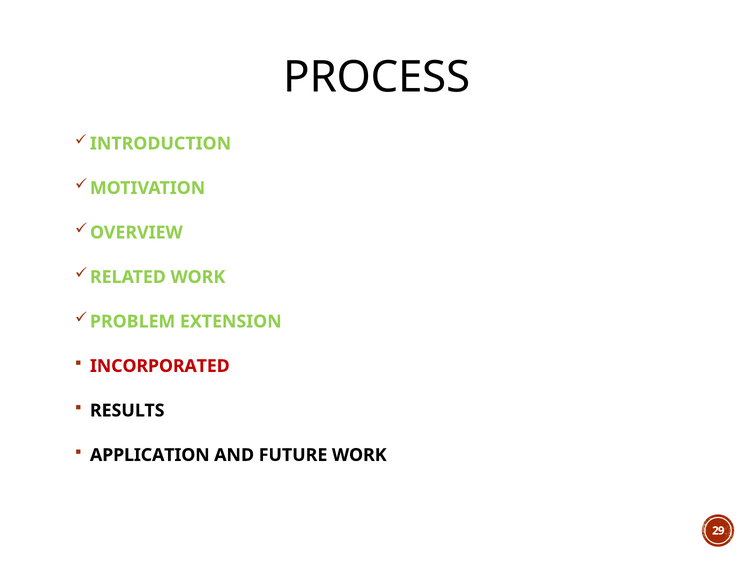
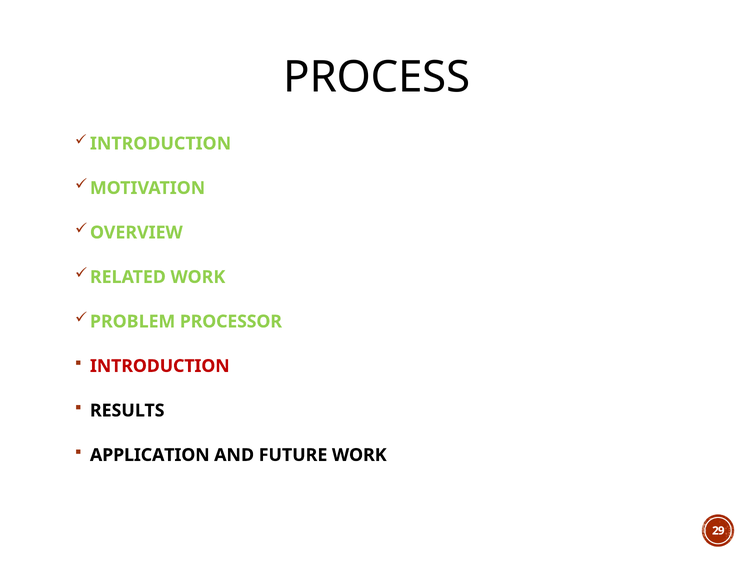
EXTENSION: EXTENSION -> PROCESSOR (231, 322)
INCORPORATED: INCORPORATED -> INTRODUCTION (160, 367)
